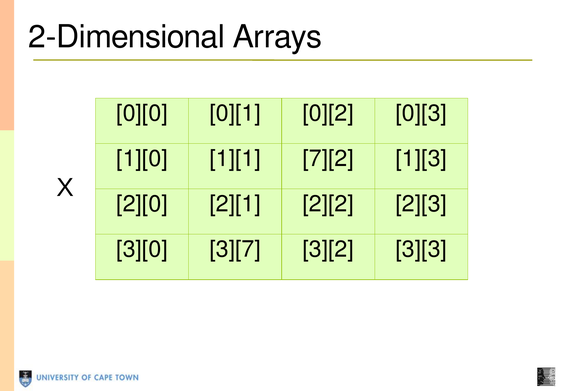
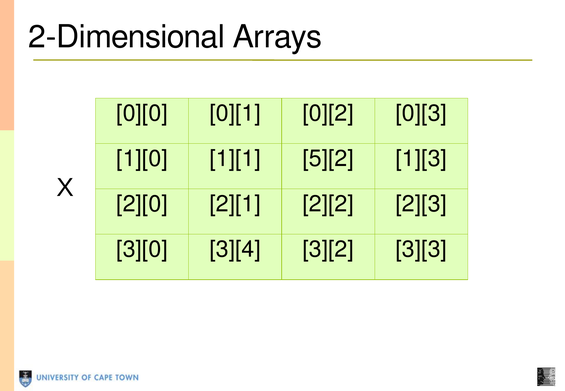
7][2: 7][2 -> 5][2 (328, 158)
3][7: 3][7 -> 3][4 (235, 249)
